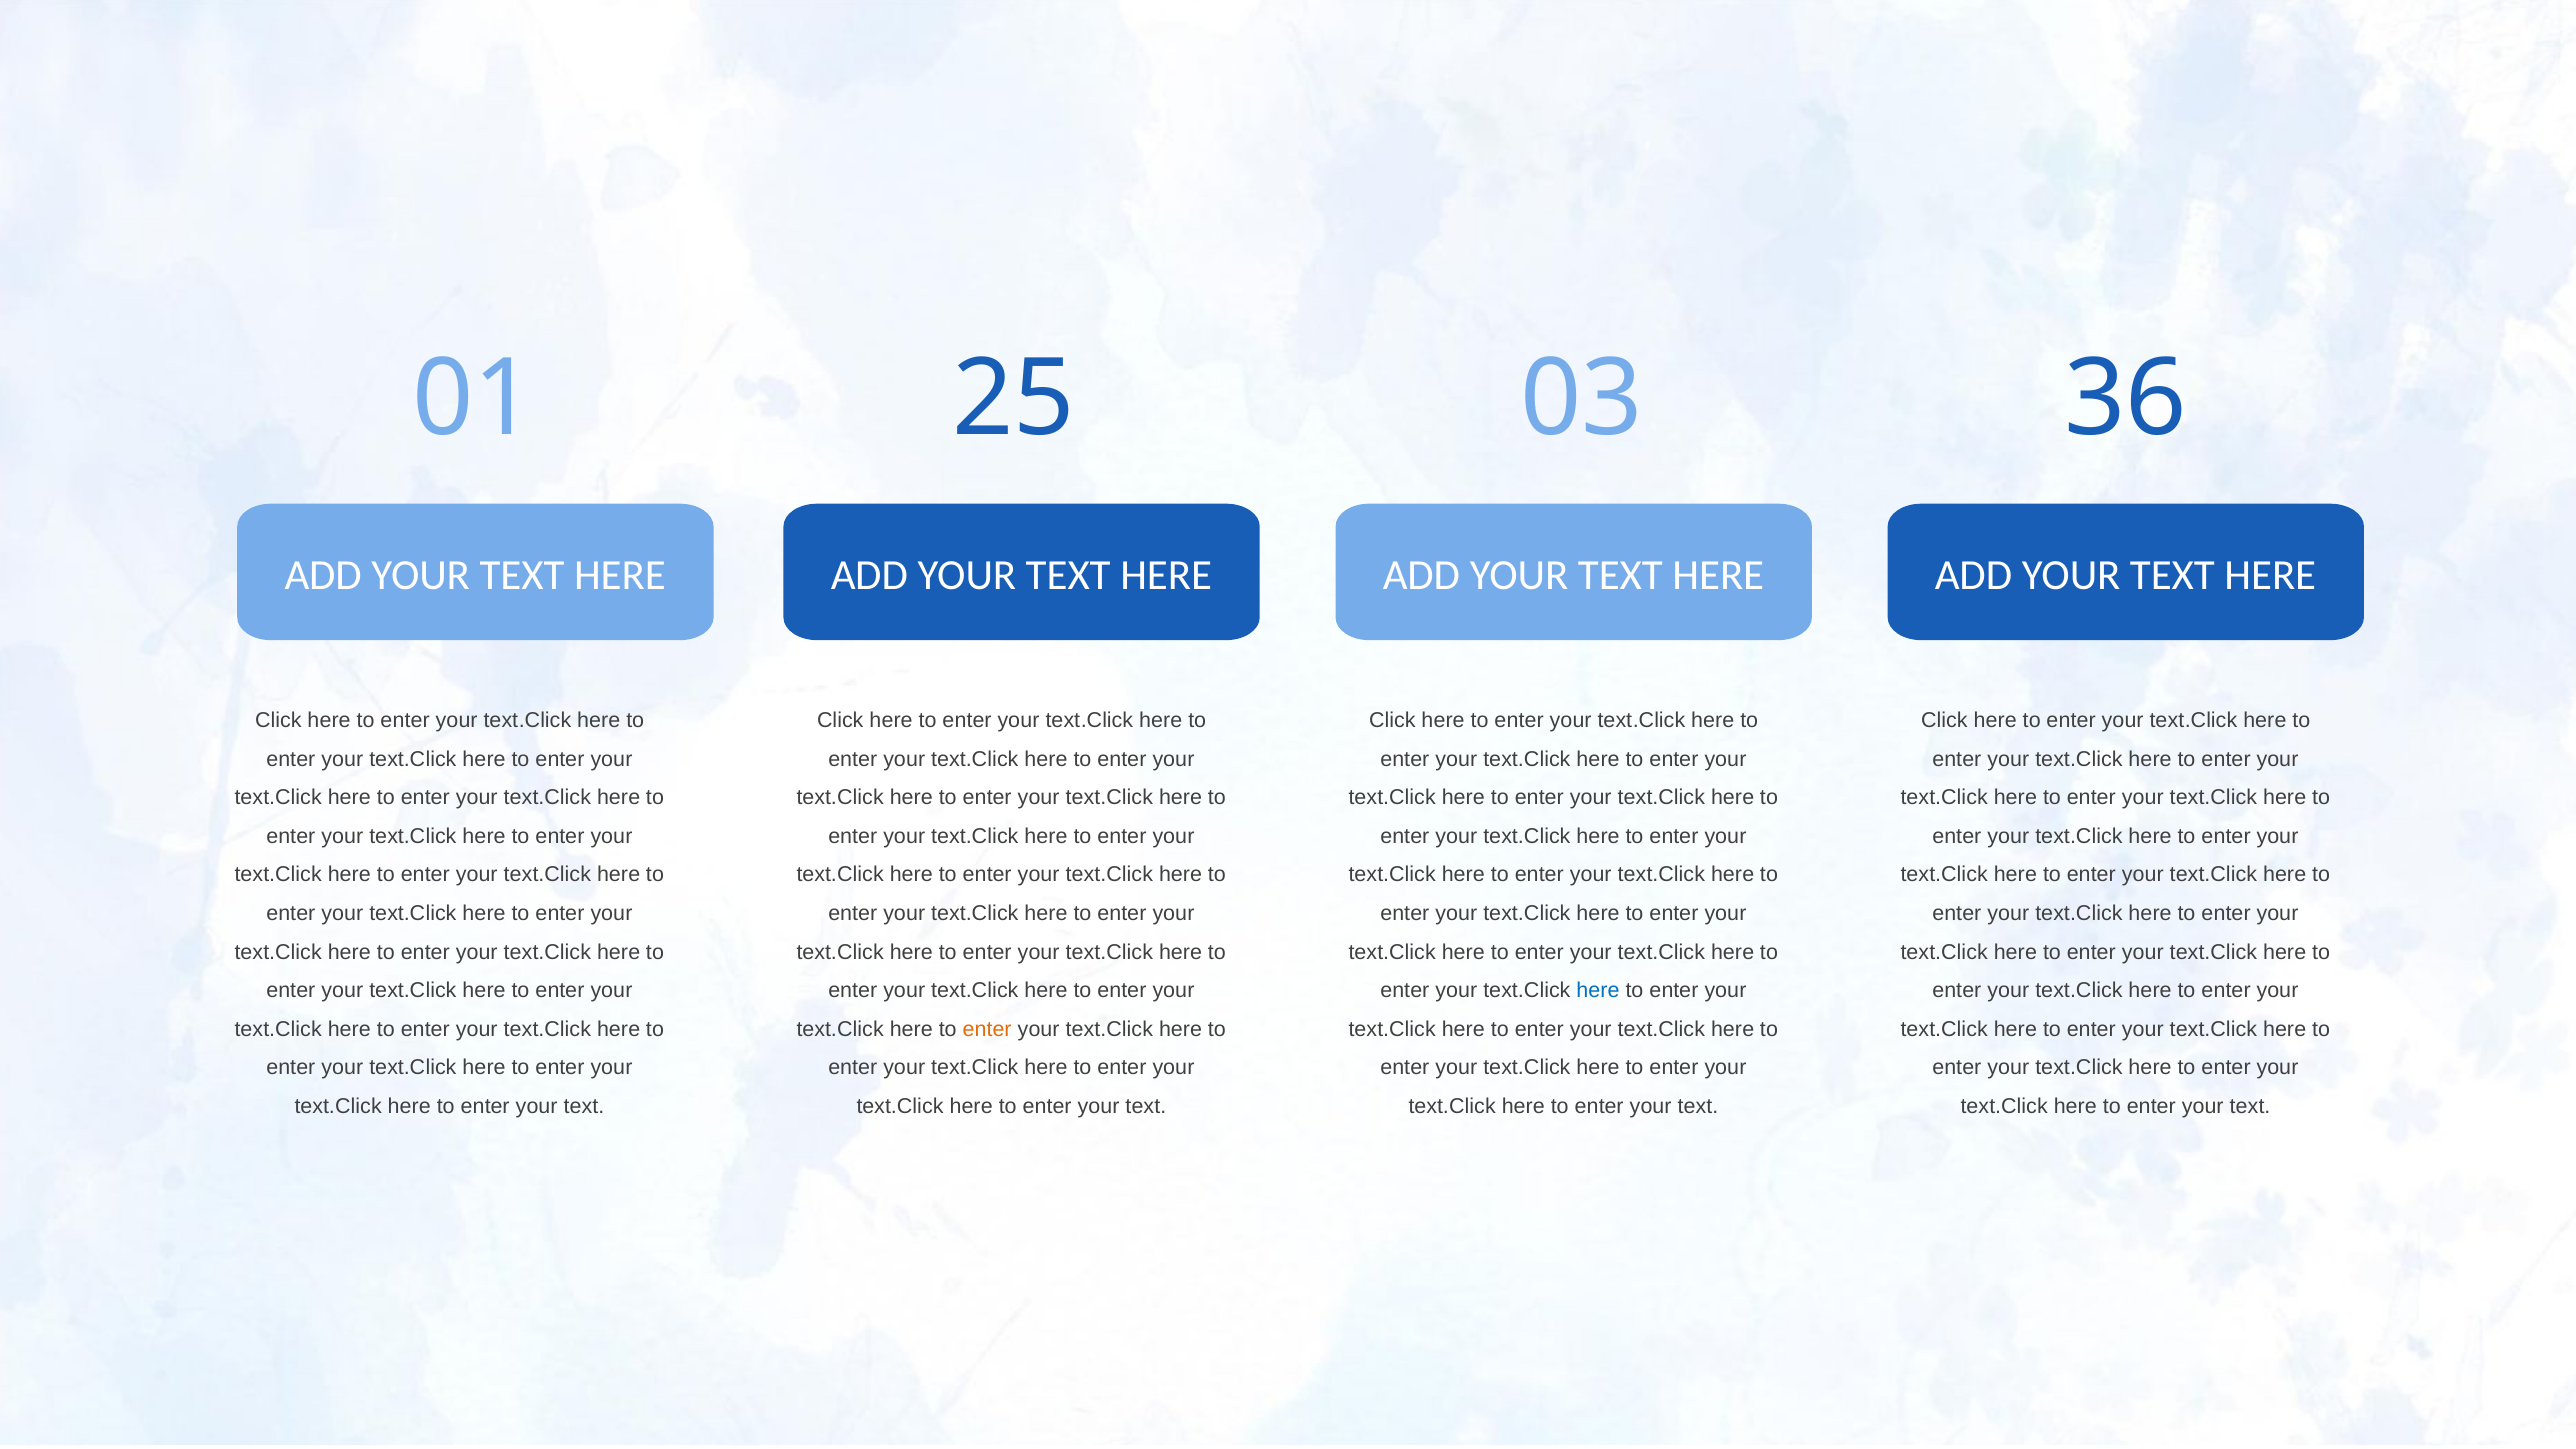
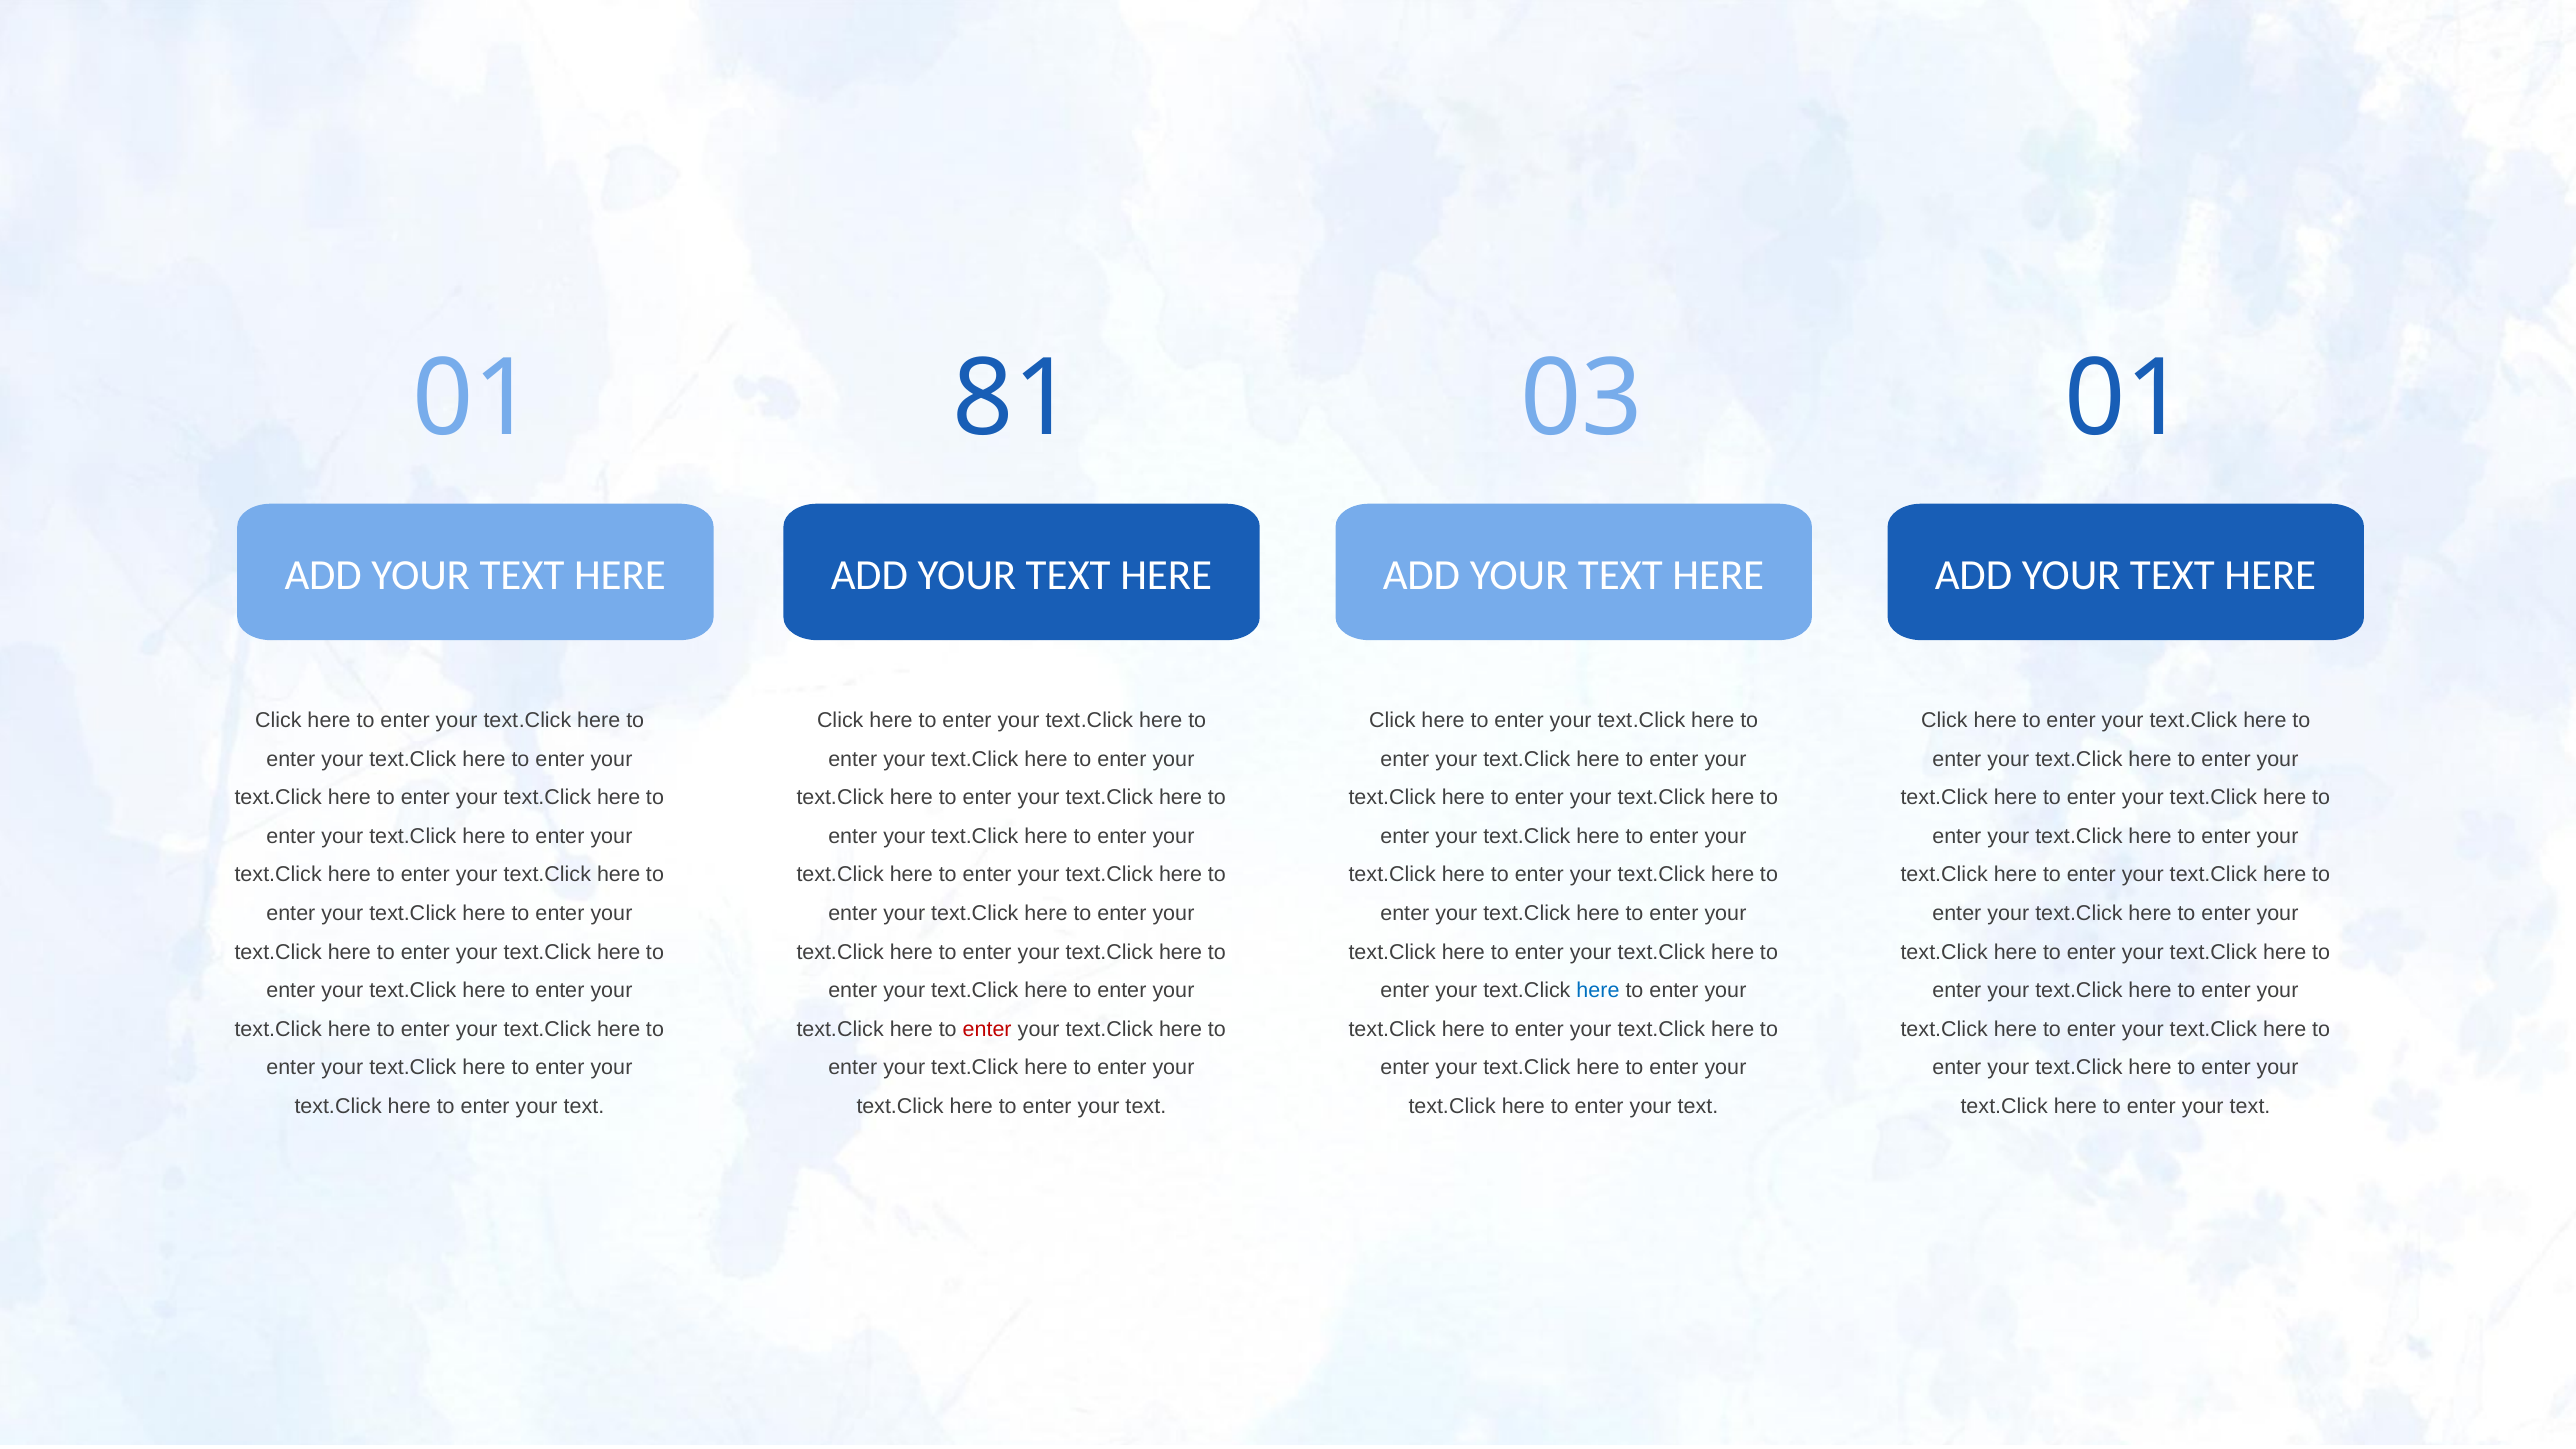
25: 25 -> 81 (1013, 399)
03 36: 36 -> 01 (2126, 399)
enter colour: orange -> red (987, 1029)
